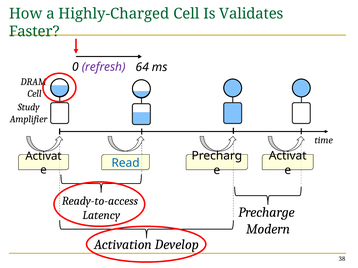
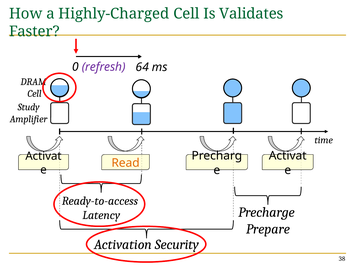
Read colour: blue -> orange (126, 163)
Modern: Modern -> Prepare (268, 229)
Develop: Develop -> Security (177, 245)
